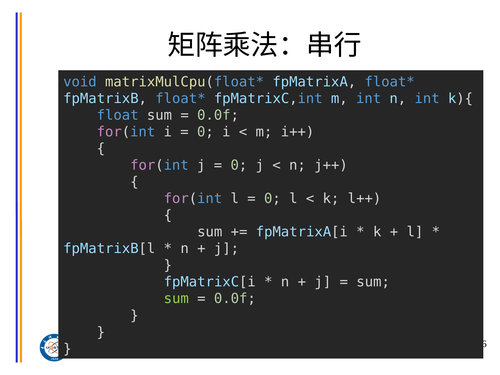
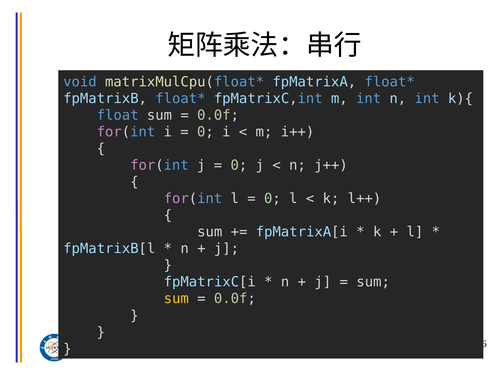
sum colour: light green -> yellow (176, 299)
